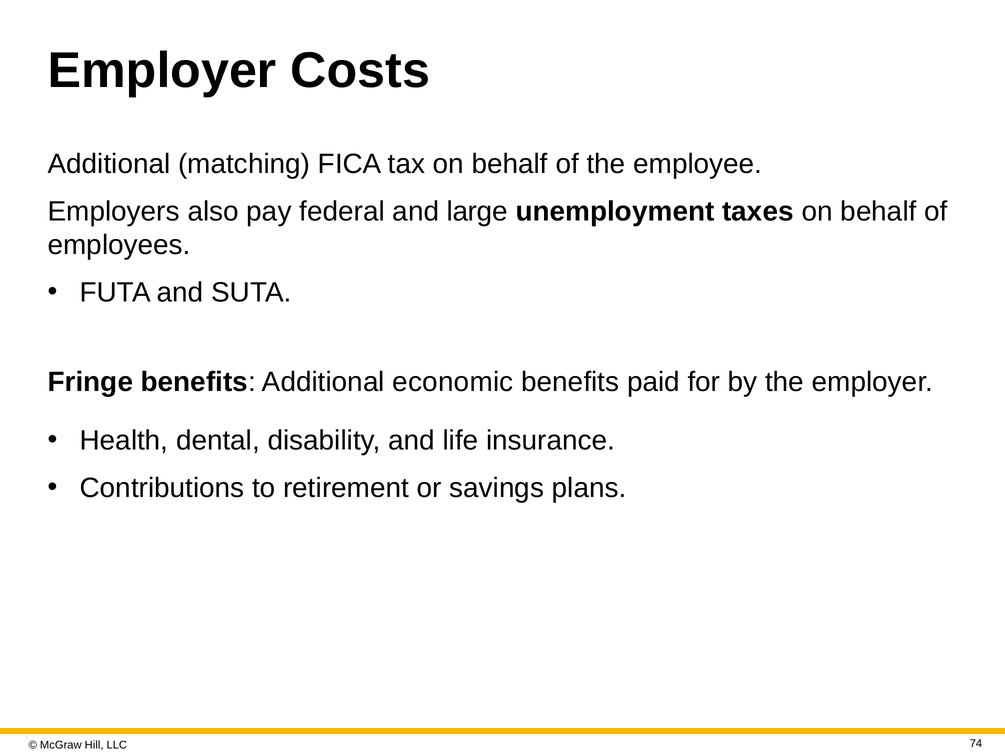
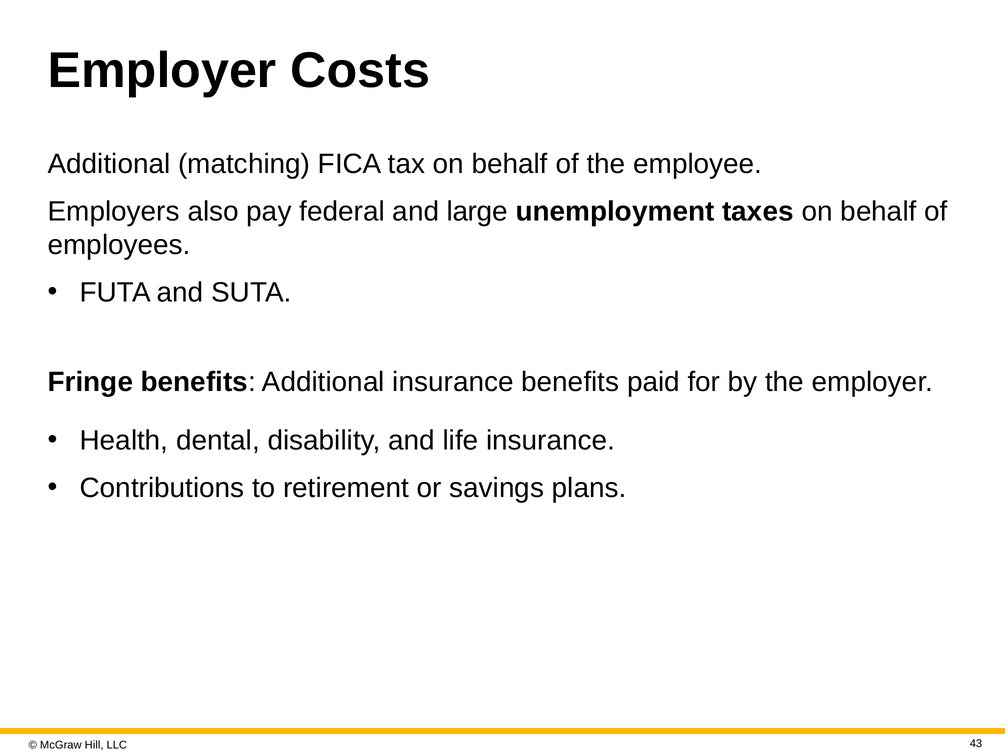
Additional economic: economic -> insurance (453, 382)
74: 74 -> 43 (976, 743)
